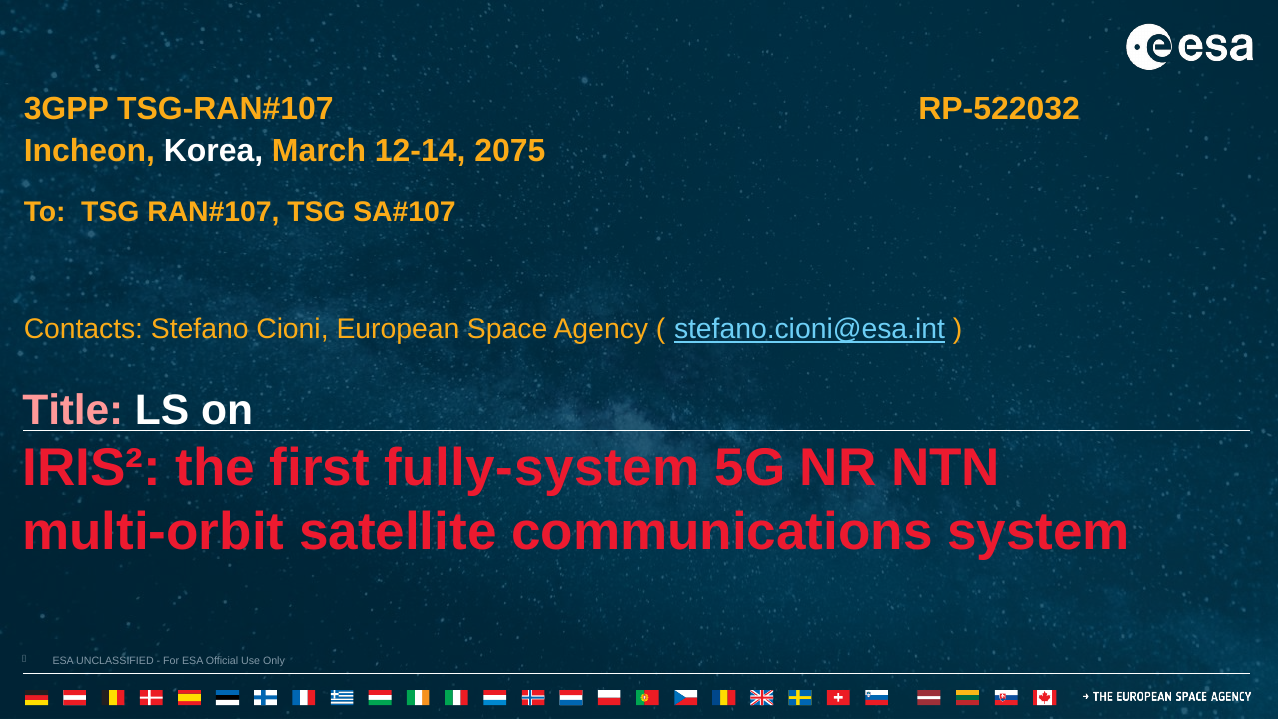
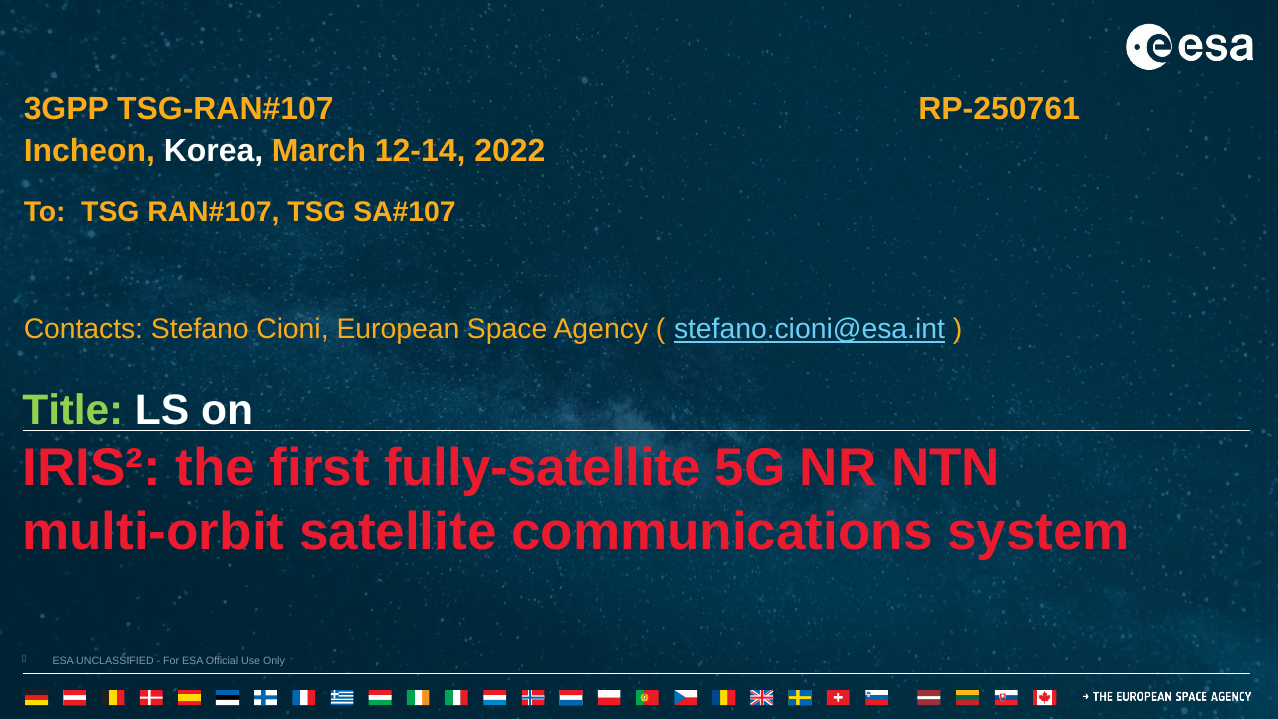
RP-522032: RP-522032 -> RP-250761 (999, 109)
2075: 2075 -> 2022 (510, 151)
Title colour: pink -> light green (73, 410)
fully-system: fully-system -> fully-satellite (542, 468)
